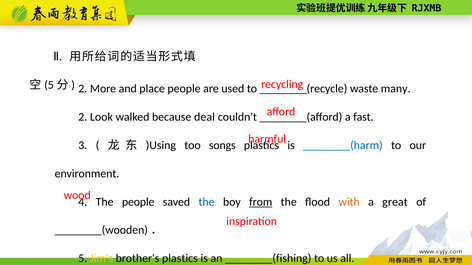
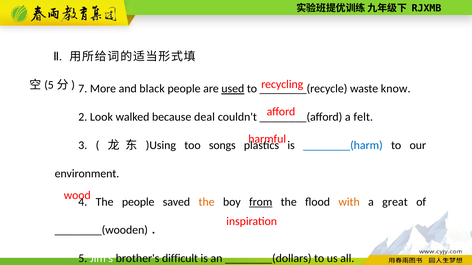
2: 2 -> 7 (83, 89)
place: place -> black (152, 89)
used underline: none -> present (233, 89)
many: many -> know (396, 89)
fast: fast -> felt (363, 117)
the colour: blue -> orange (207, 202)
Jim's colour: yellow -> white (101, 259)
brother's plastics: plastics -> difficult (180, 259)
________(fishing: ________(fishing -> ________(dollars (268, 259)
